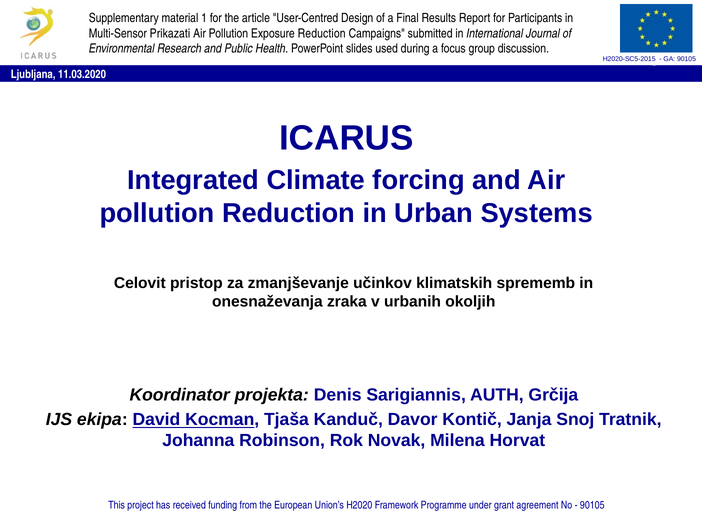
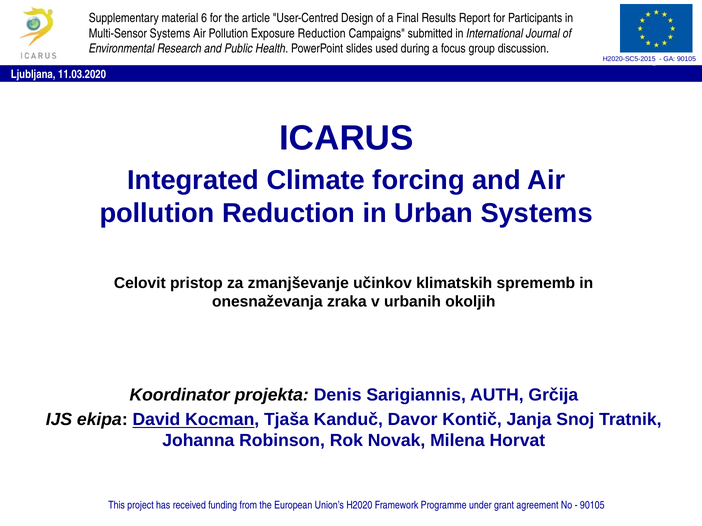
material 1: 1 -> 6 (204, 18)
Multi-Sensor Prikazati: Prikazati -> Systems (170, 34)
